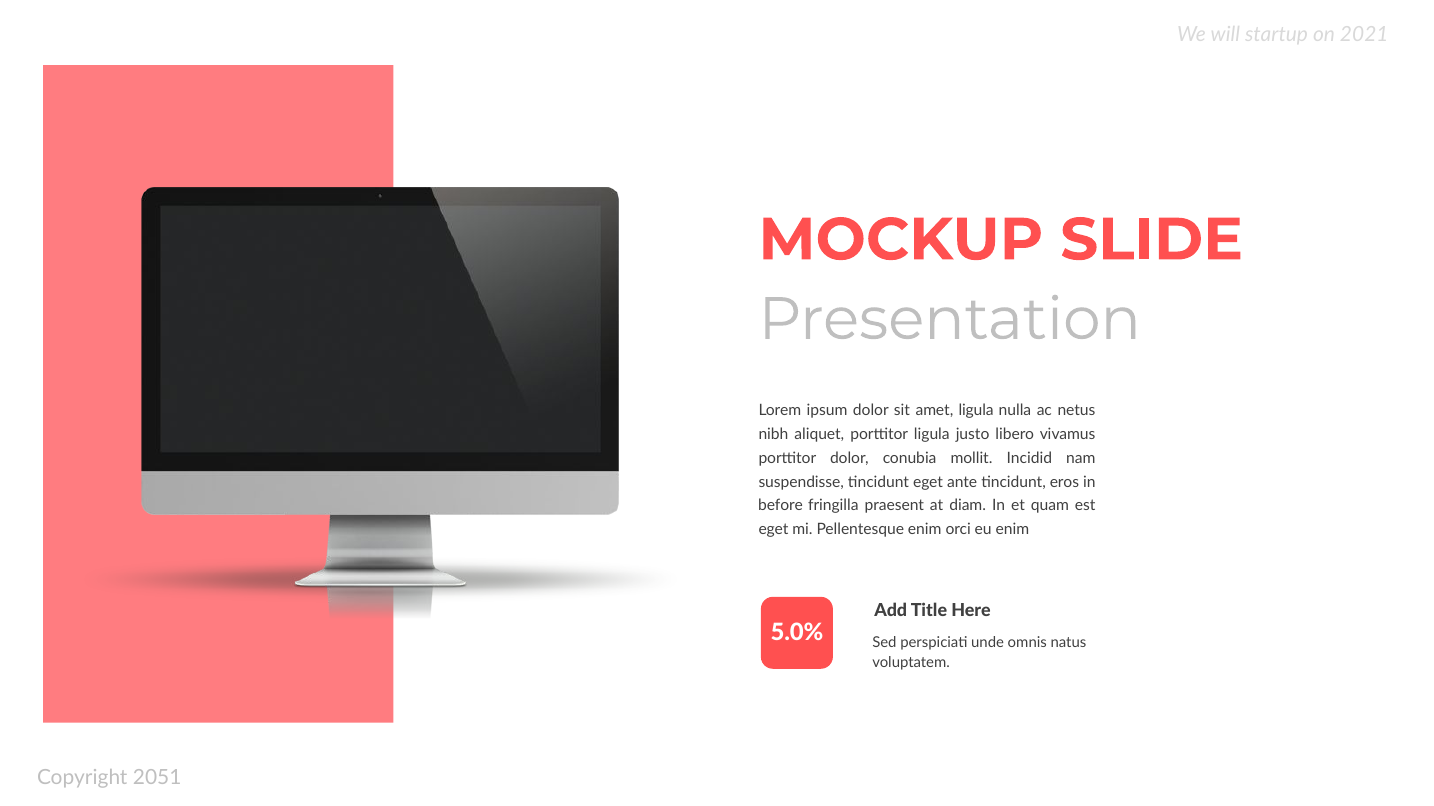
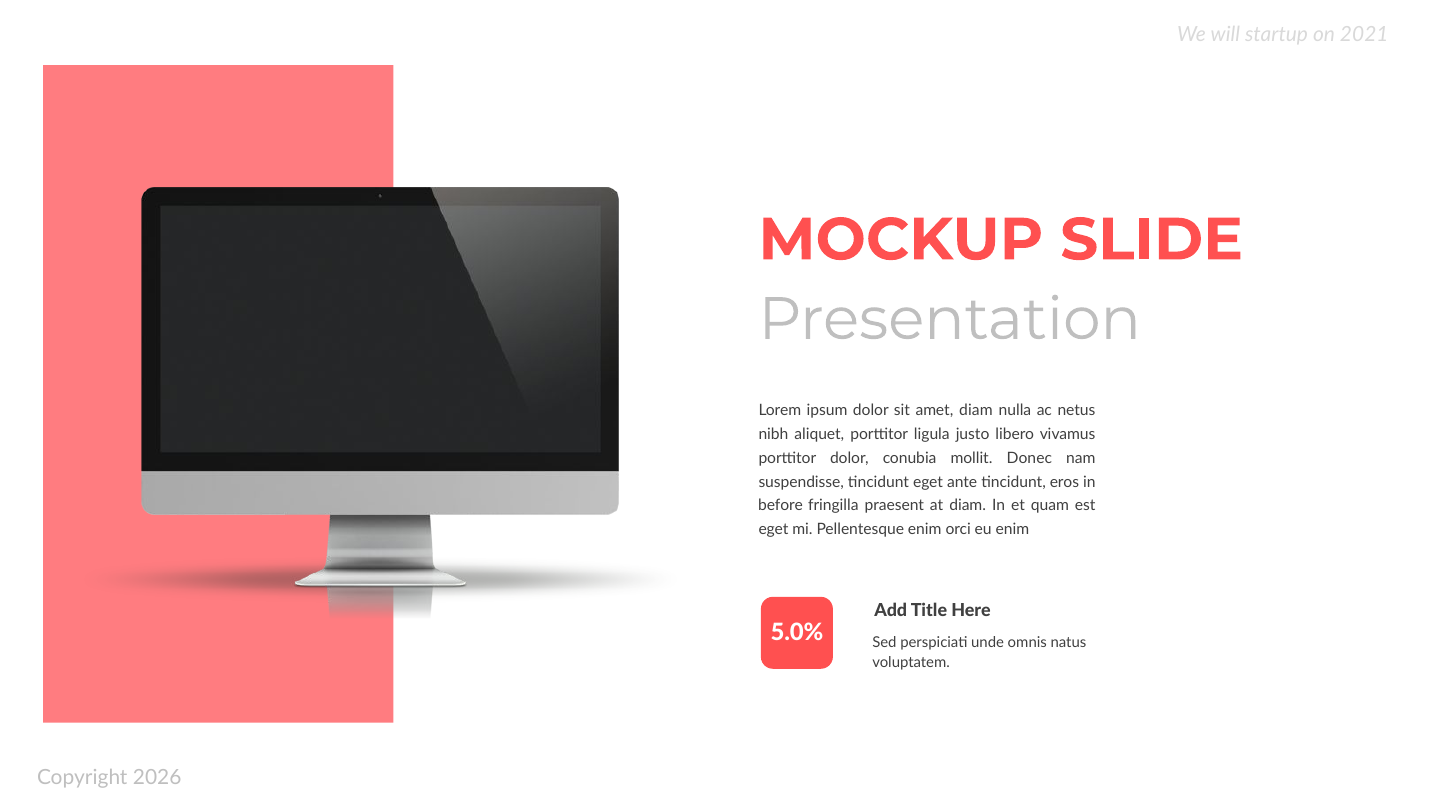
amet ligula: ligula -> diam (976, 411)
Incidid: Incidid -> Donec (1029, 458)
2051: 2051 -> 2026 (157, 778)
